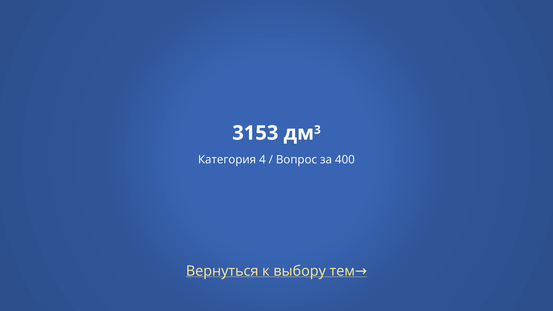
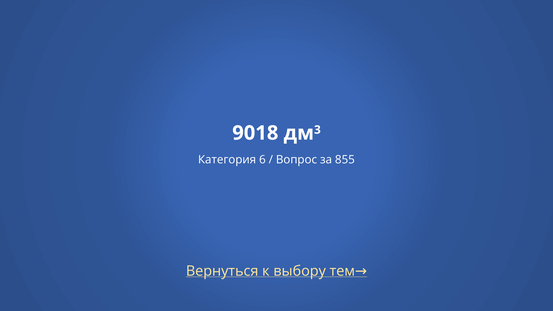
3153: 3153 -> 9018 (255, 133)
4: 4 -> 6 (262, 160)
400: 400 -> 855 (345, 160)
